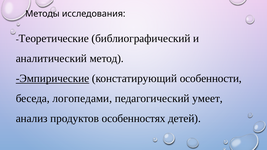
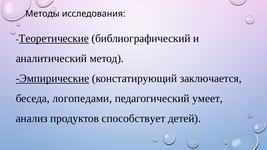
Теоретические underline: none -> present (54, 39)
особенности: особенности -> заключается (211, 79)
особенностях: особенностях -> способствует (134, 119)
